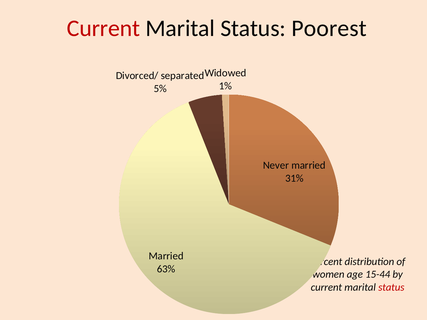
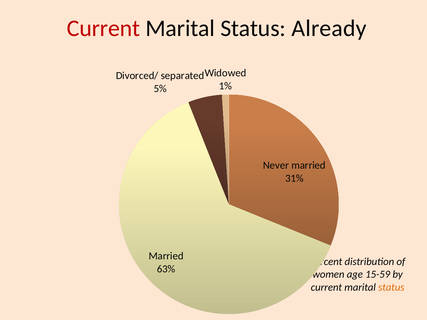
Poorest: Poorest -> Already (329, 28)
15-44: 15-44 -> 15-59 (378, 275)
status colour: red -> orange (391, 287)
